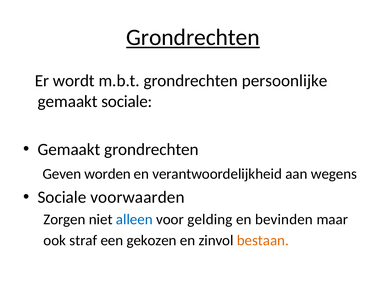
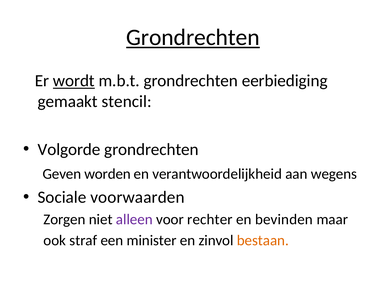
wordt underline: none -> present (74, 81)
persoonlijke: persoonlijke -> eerbiediging (285, 81)
gemaakt sociale: sociale -> stencil (127, 102)
Gemaakt: Gemaakt -> Volgorde (69, 150)
alleen colour: blue -> purple (134, 220)
gelding: gelding -> rechter (210, 220)
gekozen: gekozen -> minister (152, 241)
